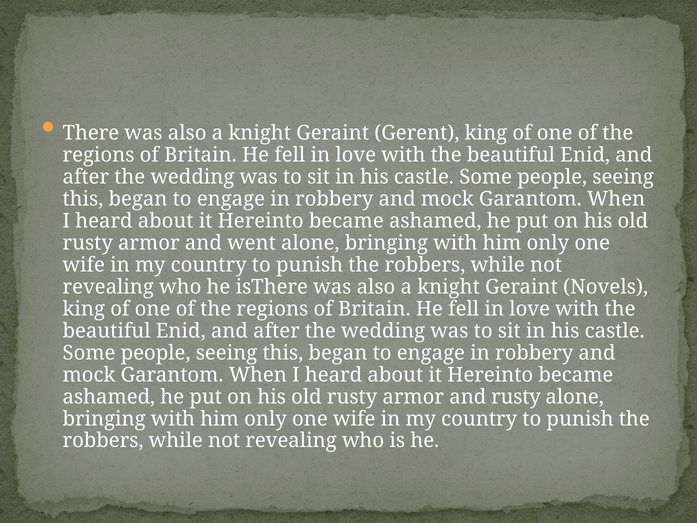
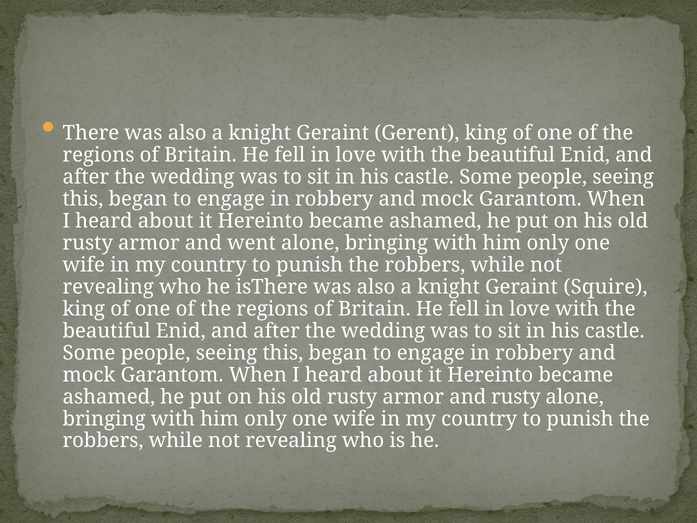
Novels: Novels -> Squire (606, 287)
